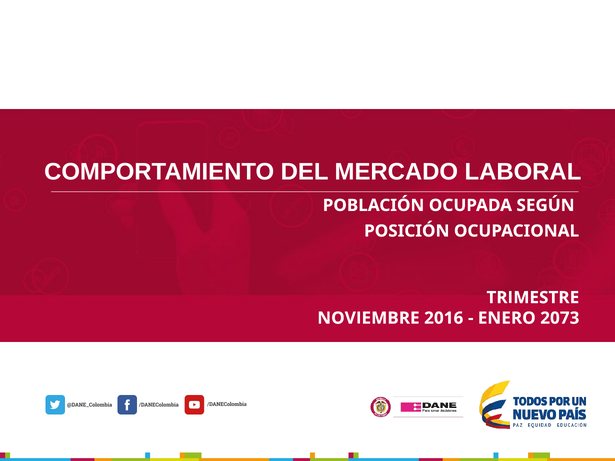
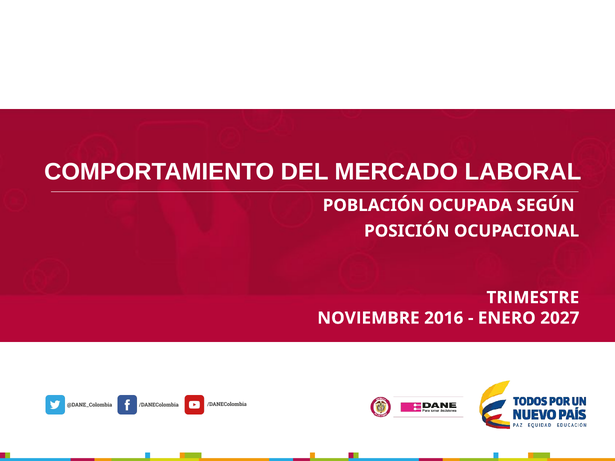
2073: 2073 -> 2027 (560, 318)
